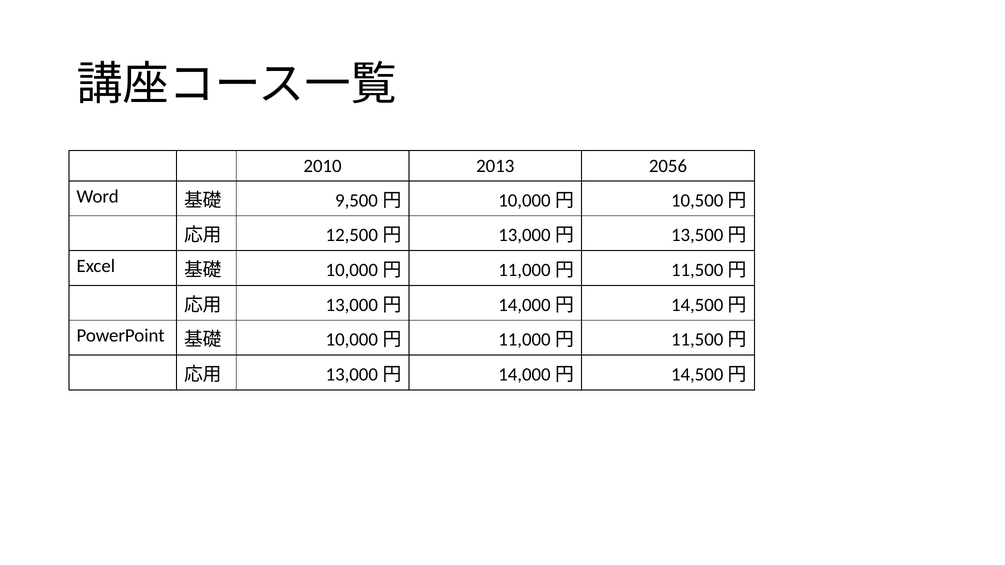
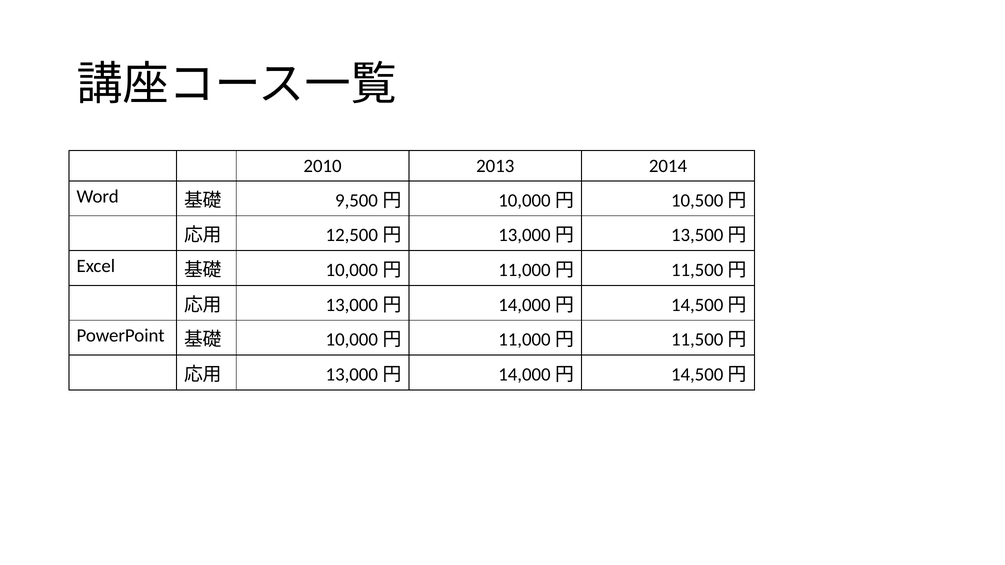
2056: 2056 -> 2014 (668, 166)
